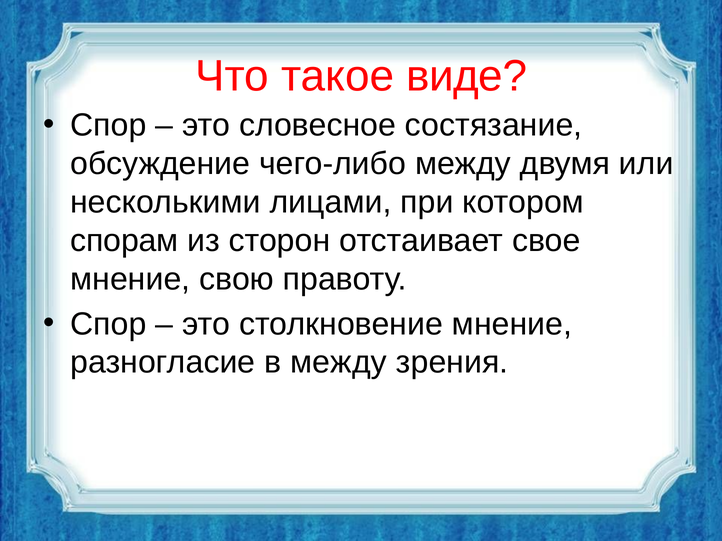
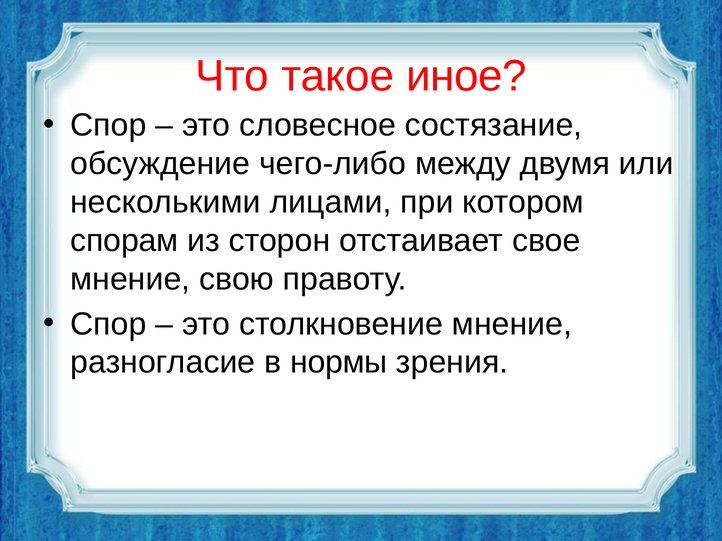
виде: виде -> иное (467, 76)
в между: между -> нормы (339, 363)
